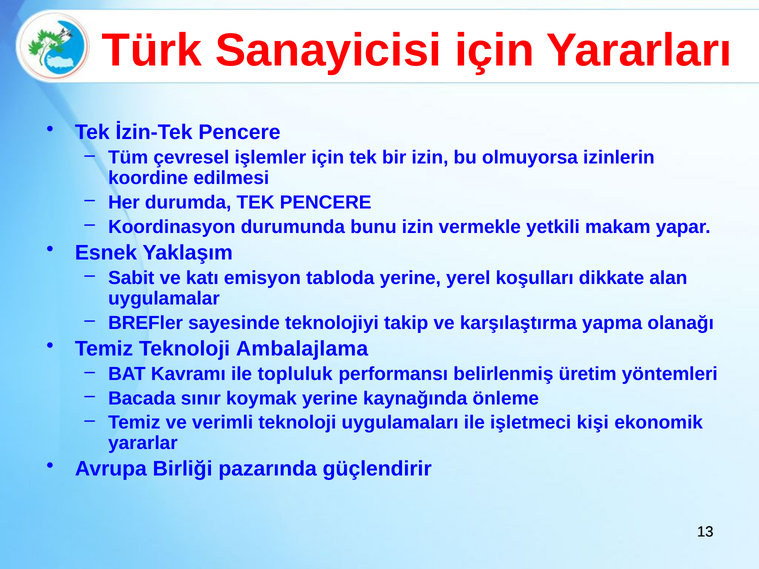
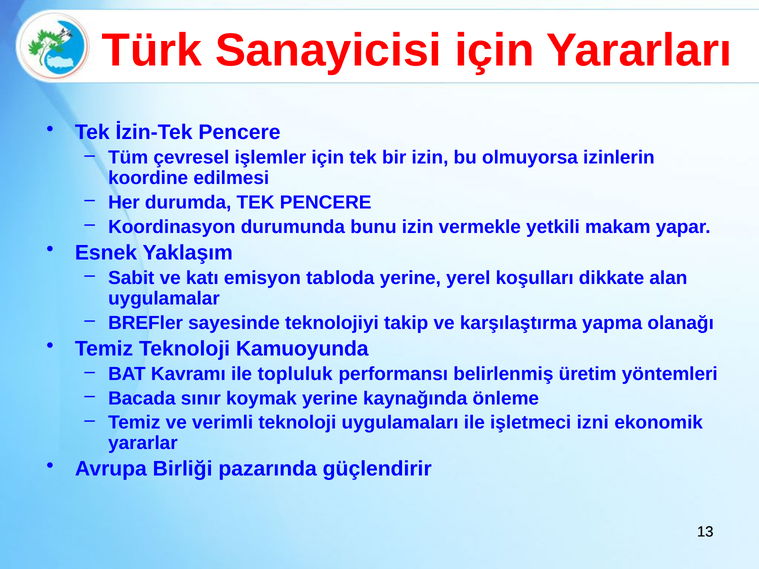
Ambalajlama: Ambalajlama -> Kamuoyunda (302, 349)
kişi: kişi -> izni (593, 423)
